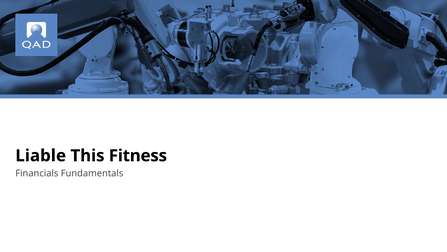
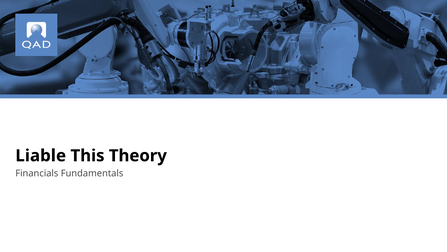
Fitness: Fitness -> Theory (138, 155)
